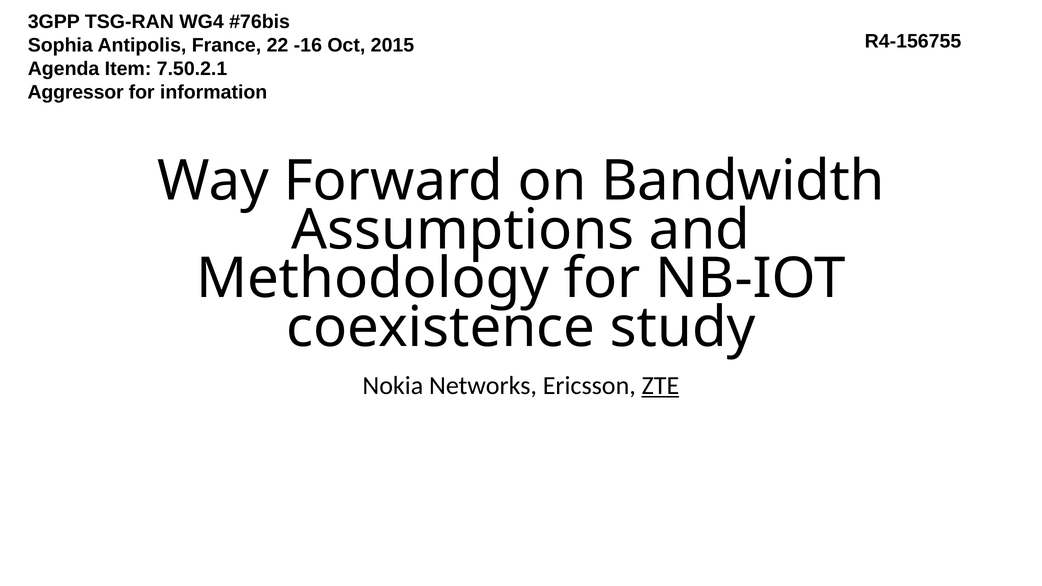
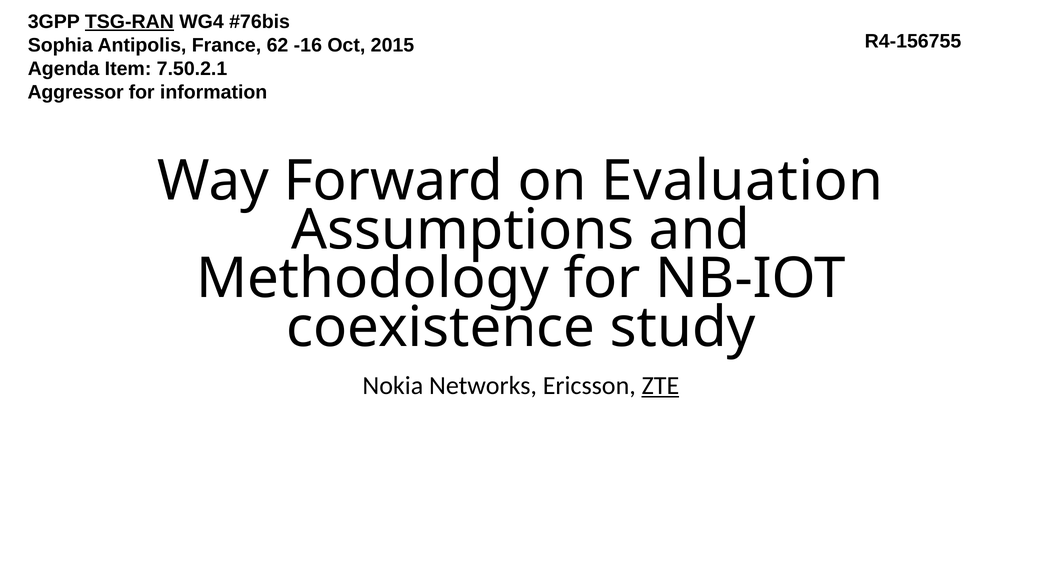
TSG-RAN underline: none -> present (129, 22)
22: 22 -> 62 (277, 45)
Bandwidth: Bandwidth -> Evaluation (742, 181)
